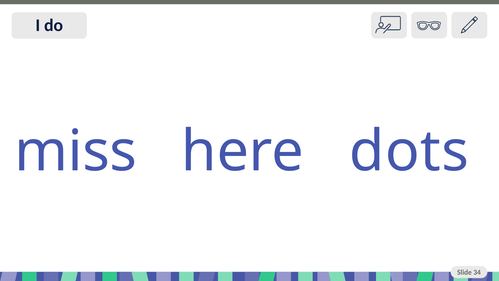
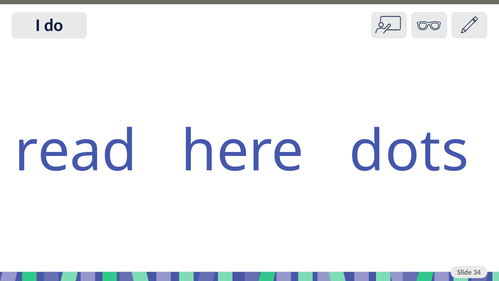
miss: miss -> read (76, 152)
